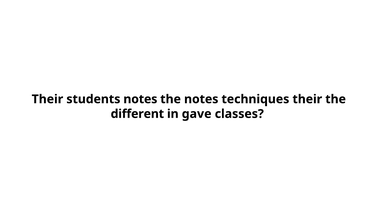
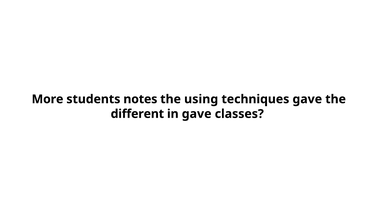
Their: Their -> More (47, 99)
the notes: notes -> using (201, 99)
techniques their: their -> gave (307, 99)
